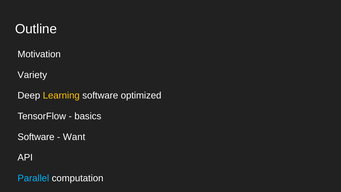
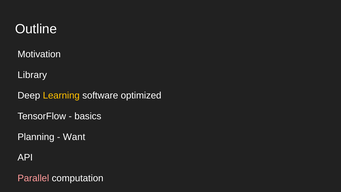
Variety: Variety -> Library (32, 75)
Software: Software -> Planning (36, 137)
Parallel colour: light blue -> pink (33, 178)
